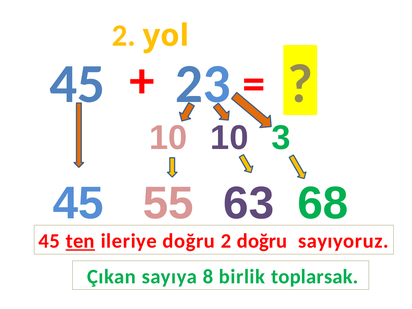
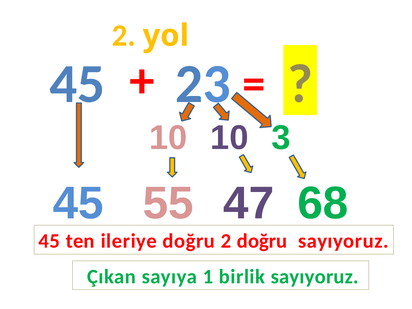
63: 63 -> 47 (249, 203)
ten underline: present -> none (80, 241)
8: 8 -> 1 (208, 277)
birlik toplarsak: toplarsak -> sayıyoruz (315, 277)
